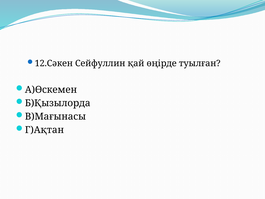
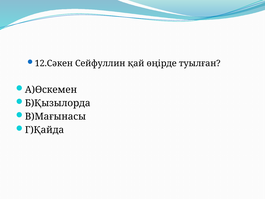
Г)Ақтан: Г)Ақтан -> Г)Қайда (45, 130)
